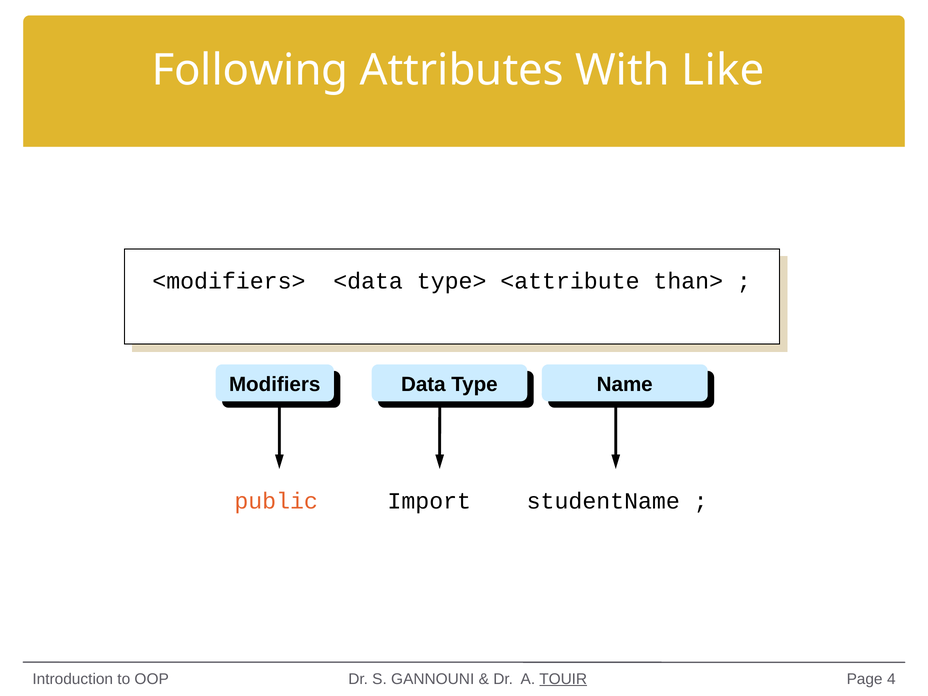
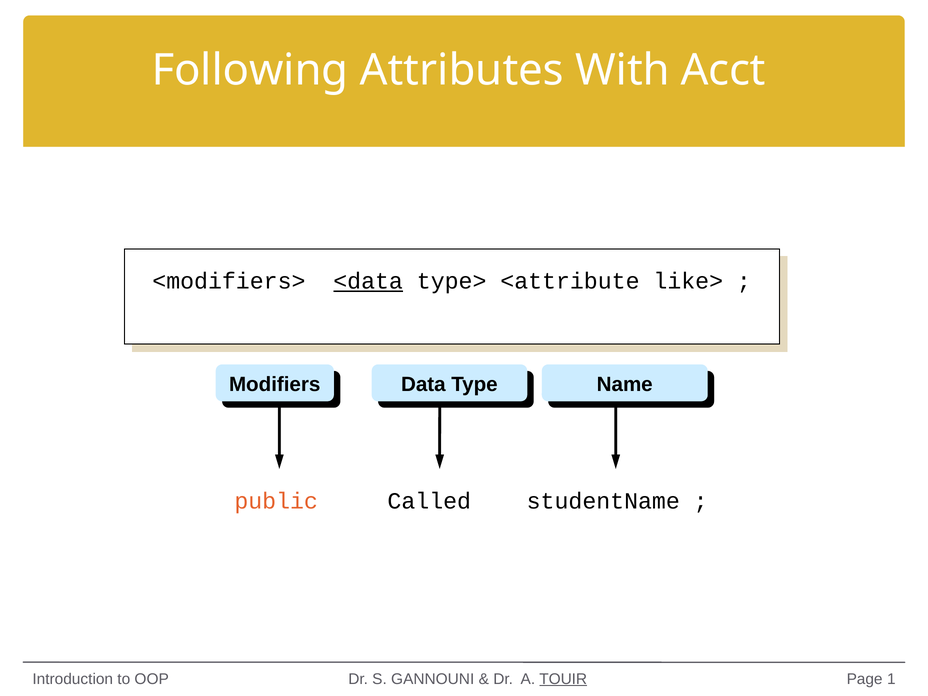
Like: Like -> Acct (723, 70)
<data underline: none -> present (368, 281)
than>: than> -> like> (688, 281)
Import: Import -> Called (429, 501)
4: 4 -> 1 (891, 679)
